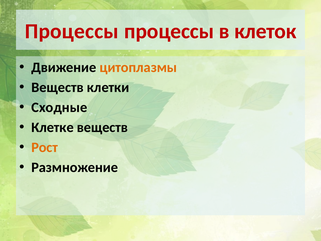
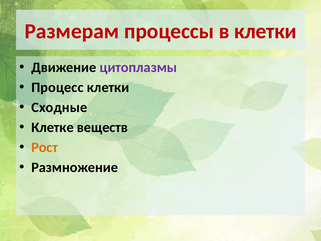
Процессы: Процессы -> Размерам (72, 31)
в клеток: клеток -> клетки (265, 31)
цитоплазмы colour: orange -> purple (138, 67)
Веществ: Веществ -> Процесс (57, 87)
